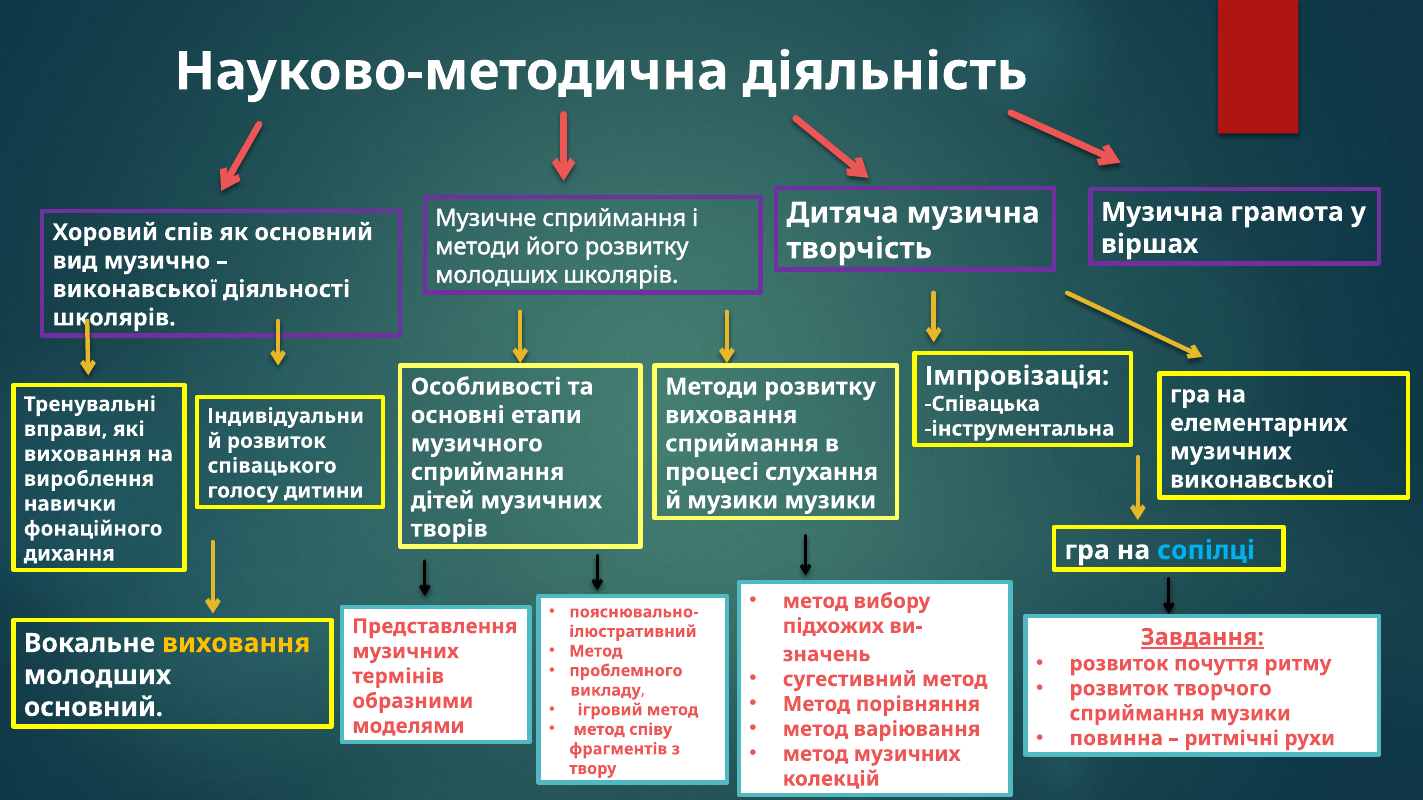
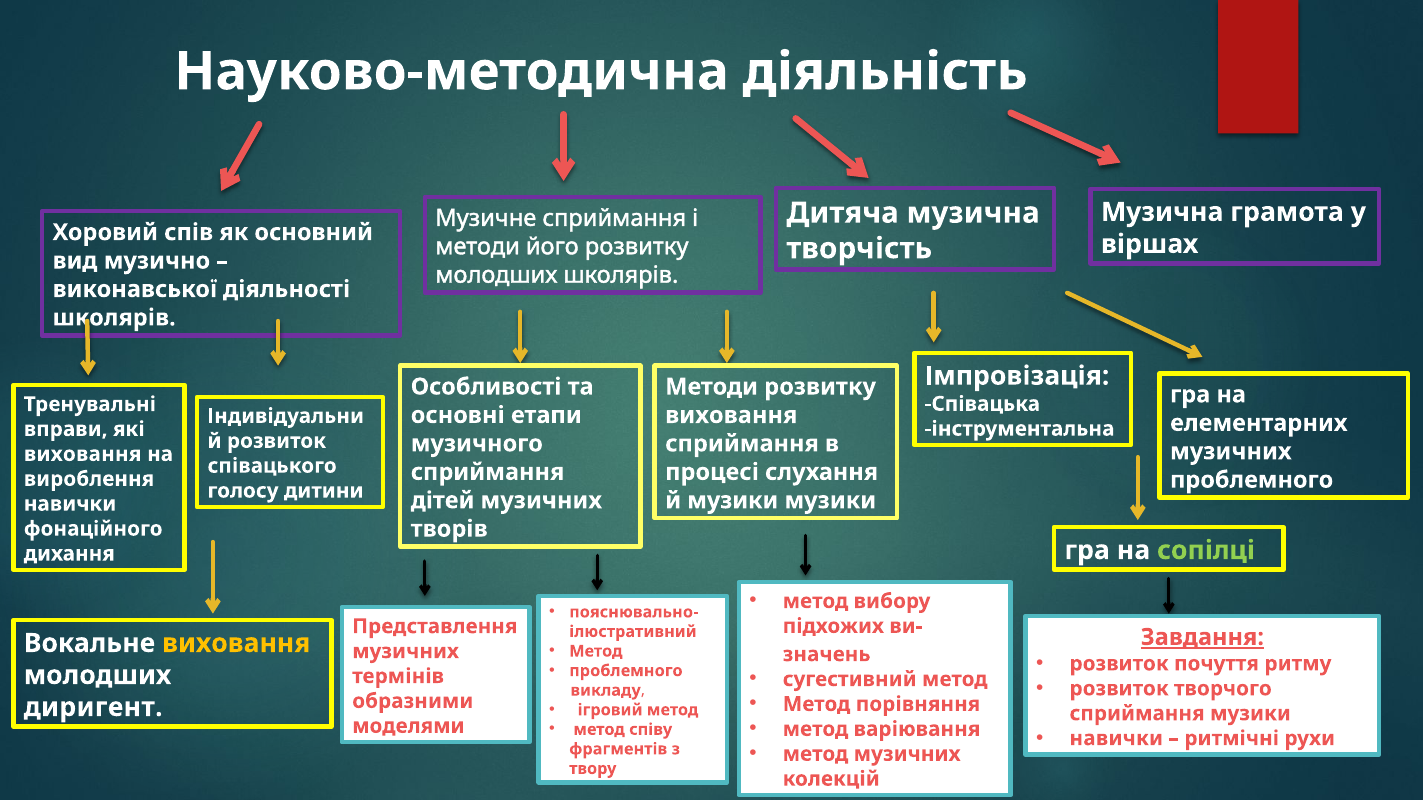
виконавської: виконавської -> проблемного (1252, 480)
сопілці colour: light blue -> light green (1206, 551)
основний: основний -> диригент (93, 708)
повинна: повинна -> навички (1116, 739)
